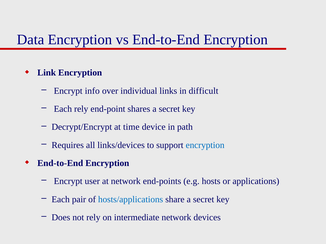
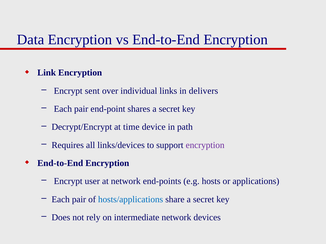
info: info -> sent (92, 91)
difficult: difficult -> delivers (204, 91)
rely: rely -> pair (81, 109)
encryption colour: blue -> purple (205, 145)
